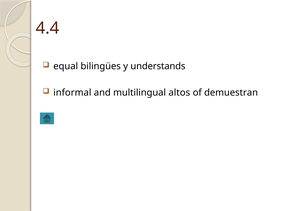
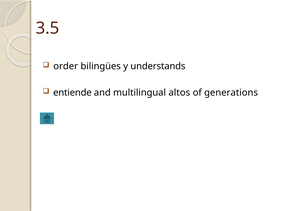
4.4: 4.4 -> 3.5 (48, 28)
equal: equal -> order (66, 66)
informal: informal -> entiende (72, 93)
demuestran: demuestran -> generations (231, 93)
